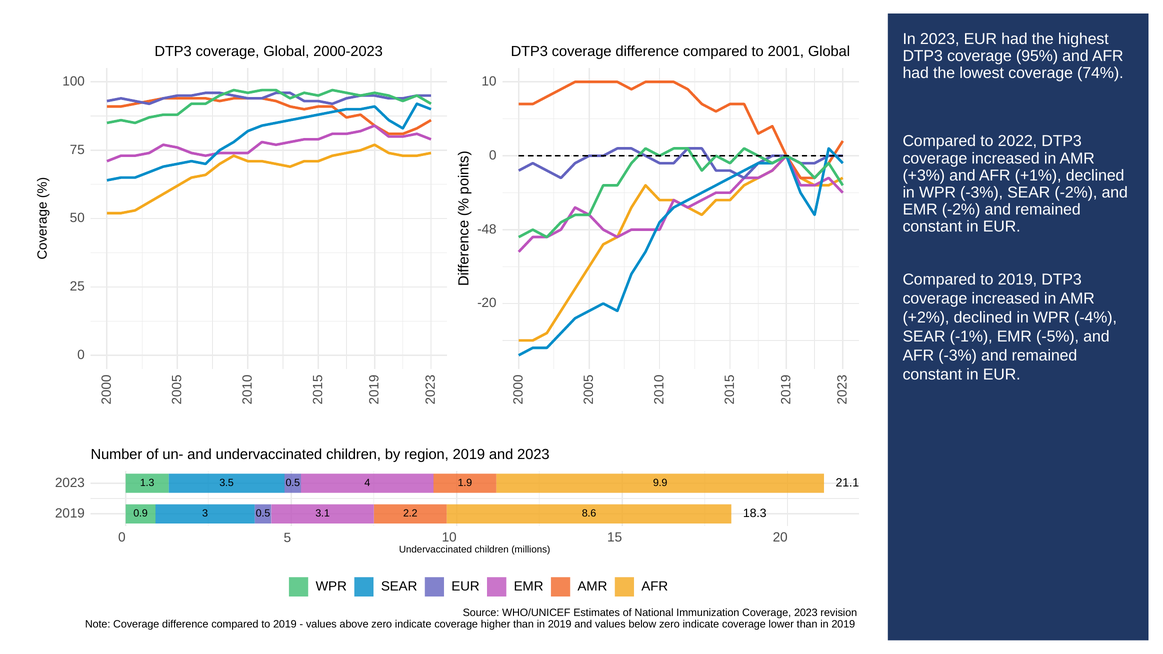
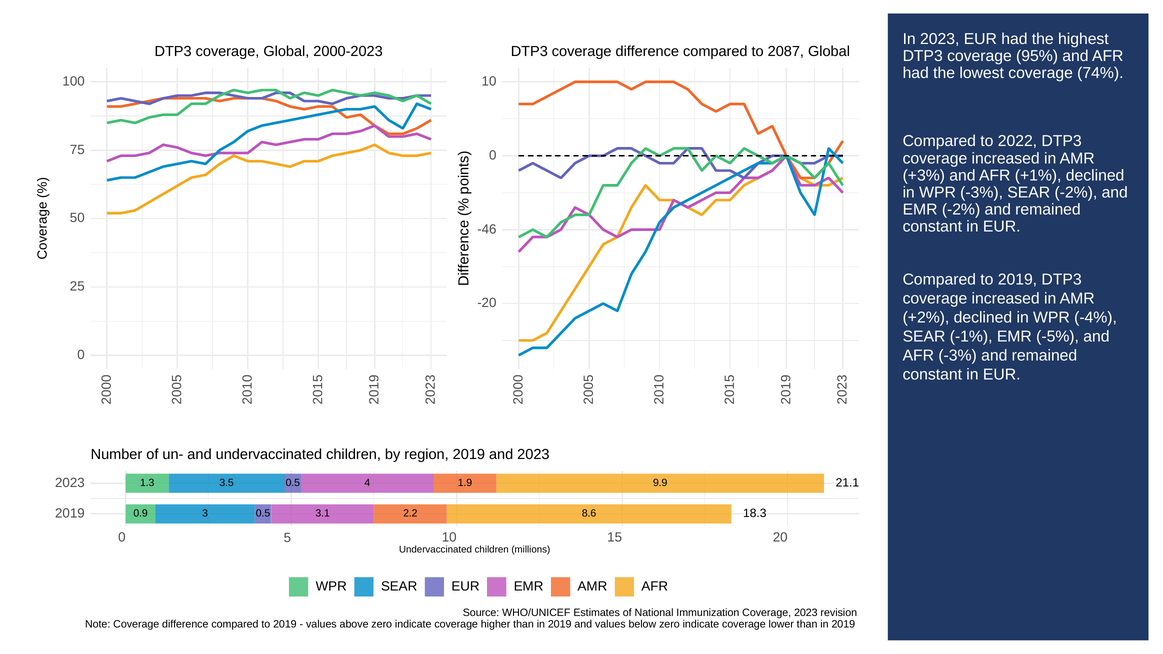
2001: 2001 -> 2087 (786, 51)
-48: -48 -> -46 (487, 229)
